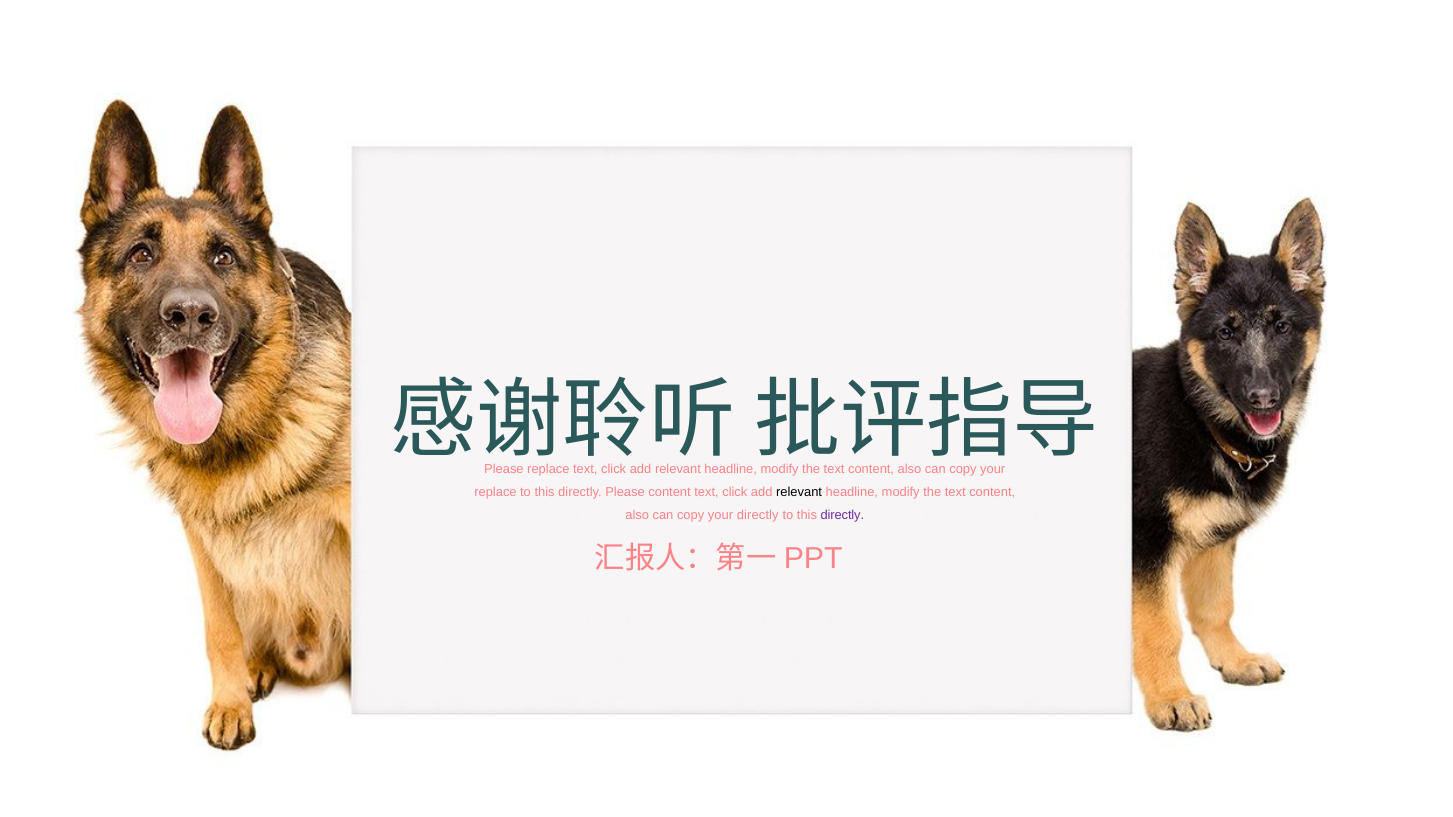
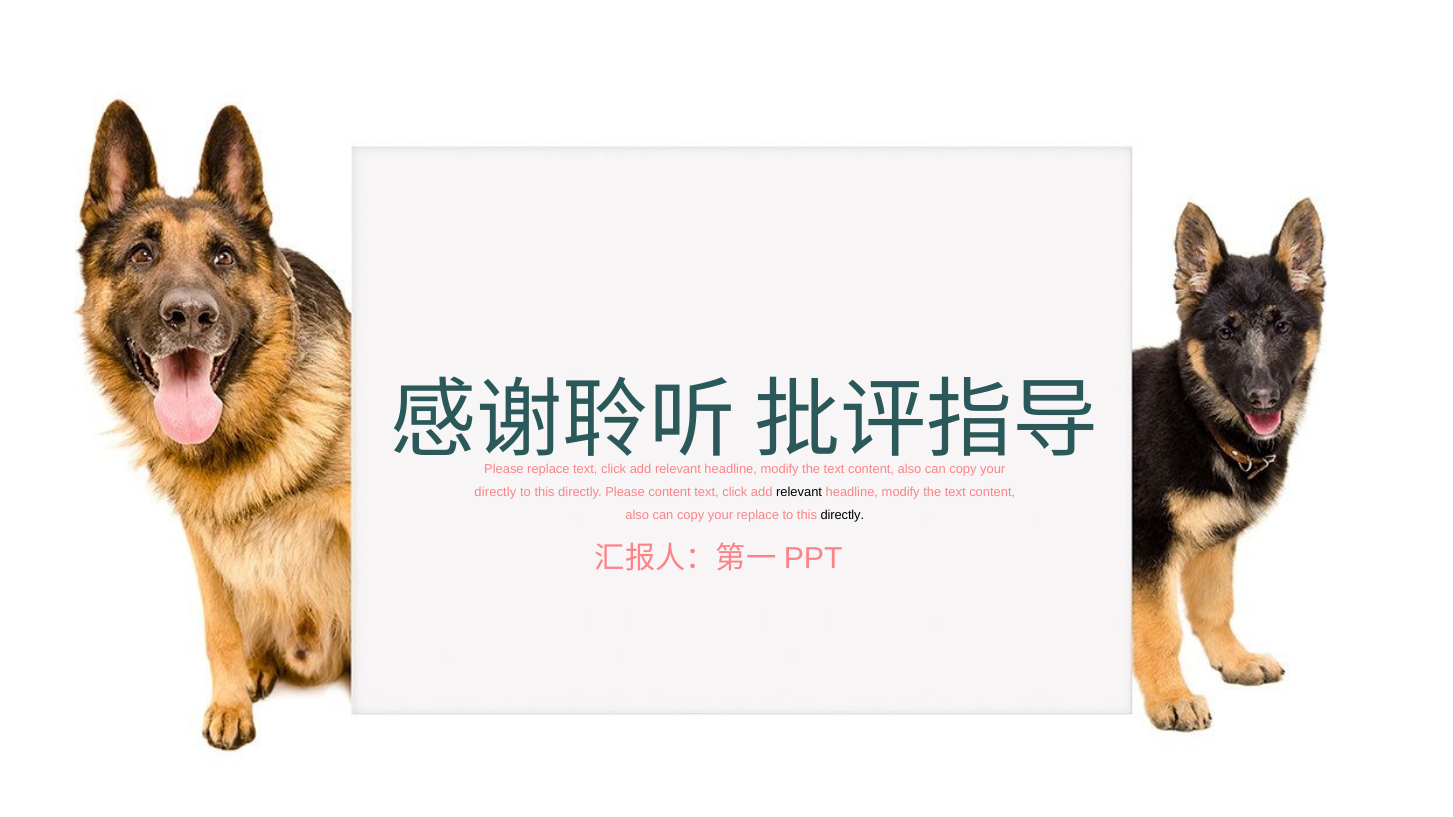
replace: replace -> directly (495, 492)
your directly: directly -> replace (758, 516)
directly colour: purple -> black (842, 516)
